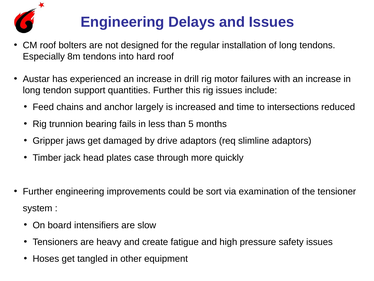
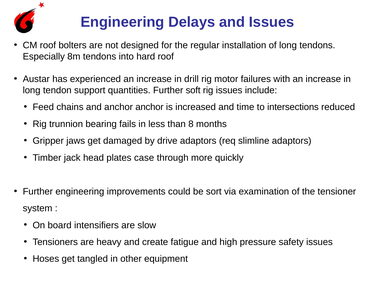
this: this -> soft (193, 90)
anchor largely: largely -> anchor (149, 107)
5: 5 -> 8 (191, 124)
